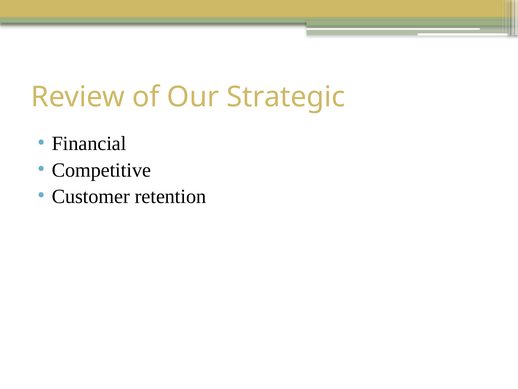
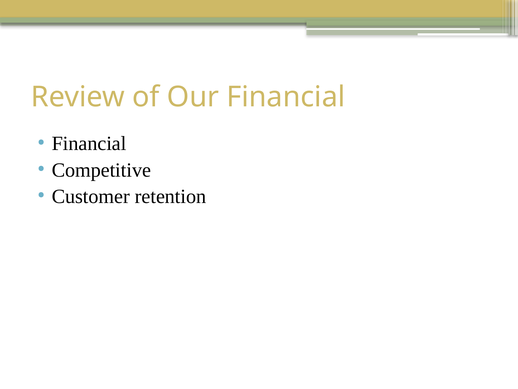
Our Strategic: Strategic -> Financial (286, 97)
